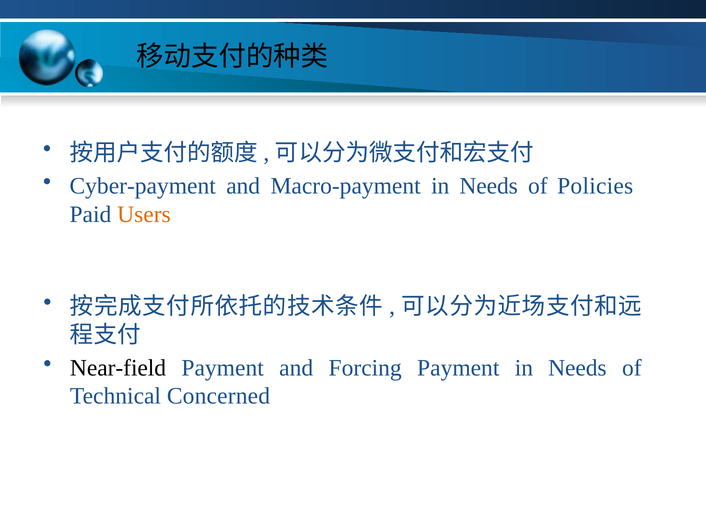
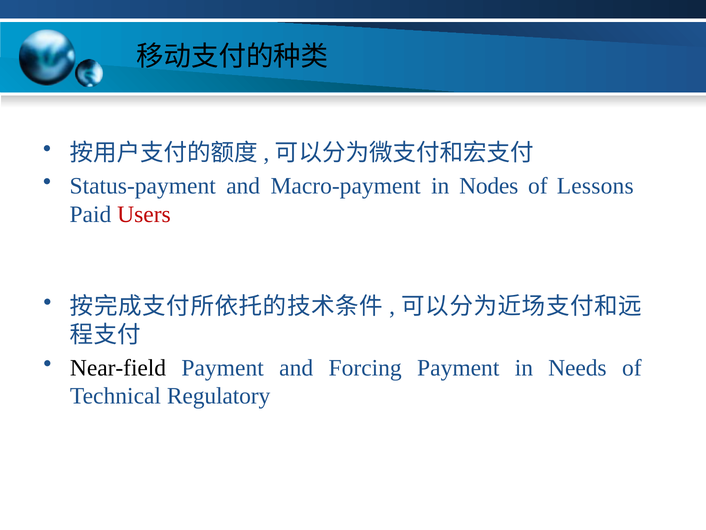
Cyber-payment: Cyber-payment -> Status-payment (143, 186)
Macro-payment in Needs: Needs -> Nodes (489, 186)
Policies: Policies -> Lessons (595, 186)
Users colour: orange -> red (144, 214)
Concerned: Concerned -> Regulatory (219, 396)
